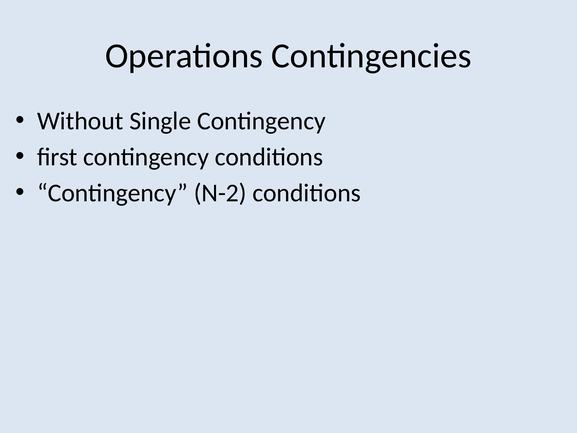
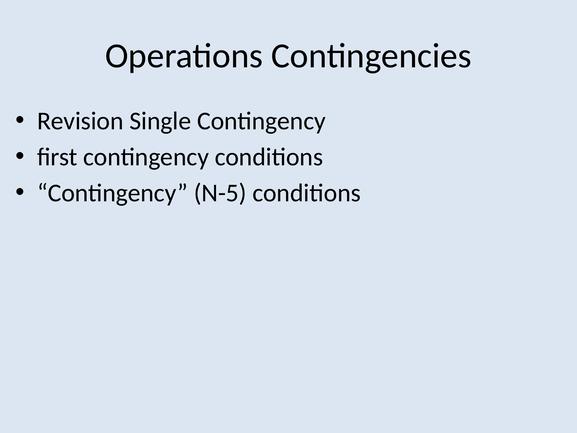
Without: Without -> Revision (80, 121)
N-2: N-2 -> N-5 (220, 193)
